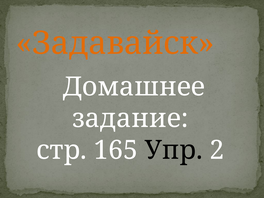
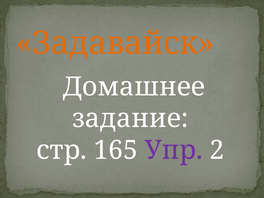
Упр colour: black -> purple (174, 150)
